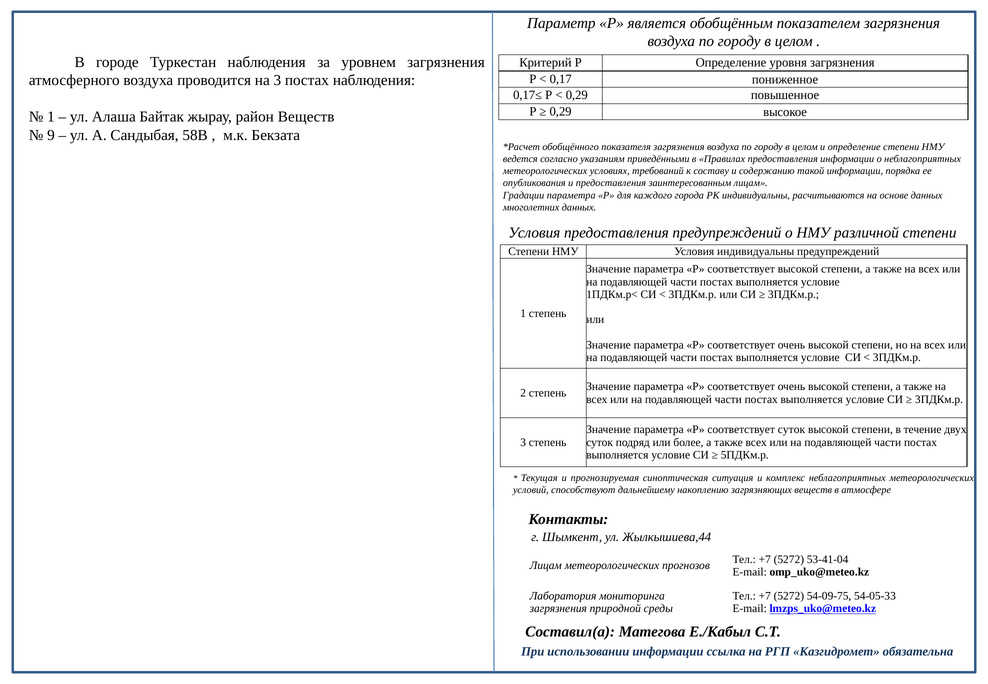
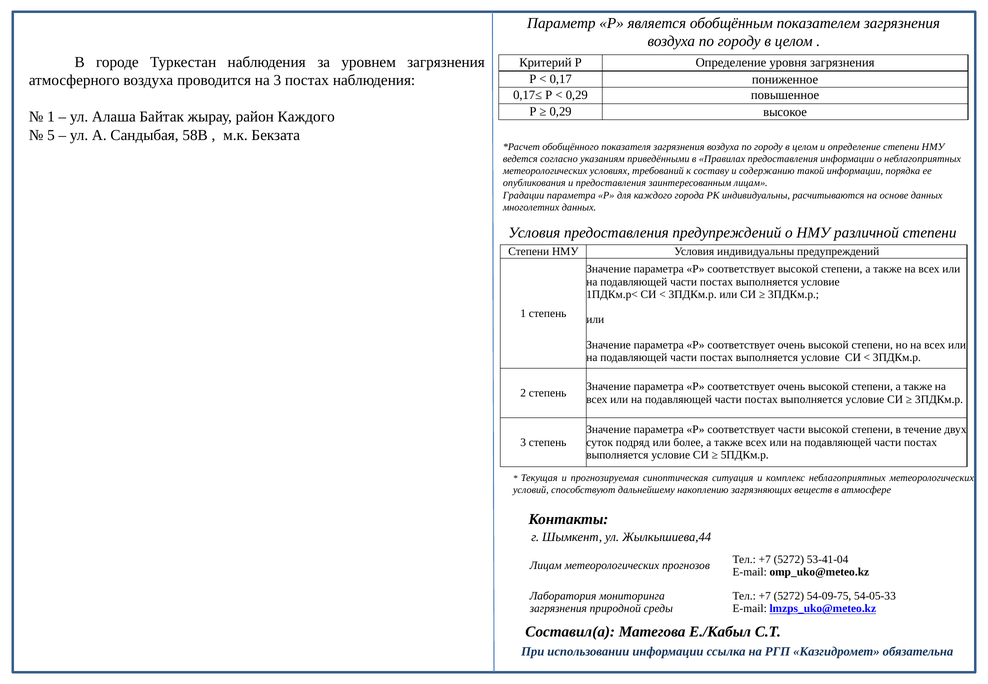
район Веществ: Веществ -> Каждого (306, 117)
9: 9 -> 5 (51, 135)
соответствует суток: суток -> части (791, 430)
